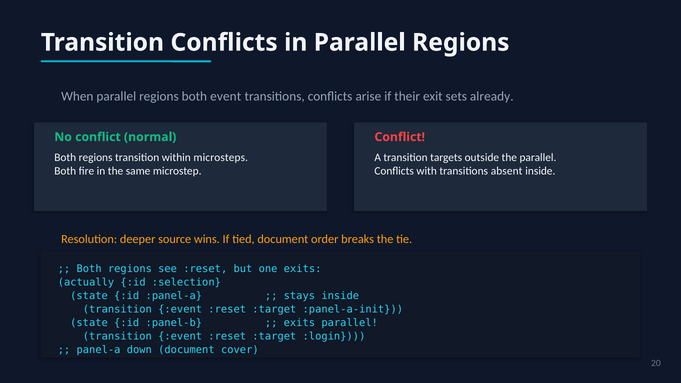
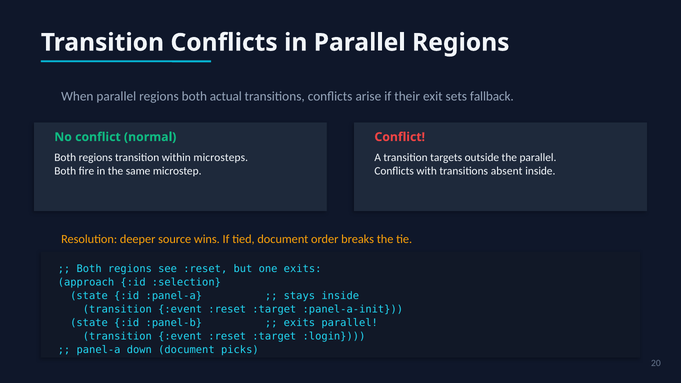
event: event -> actual (226, 96)
already: already -> fallback (492, 96)
actually: actually -> approach (86, 283)
cover: cover -> picks (240, 350)
